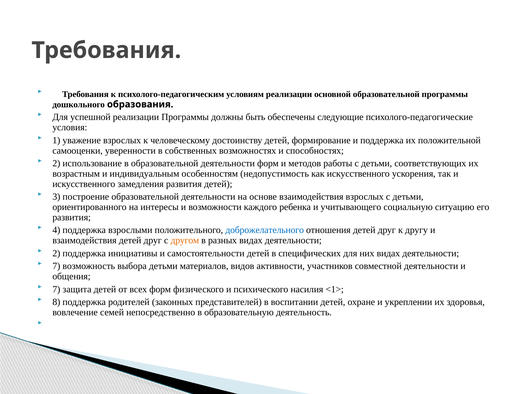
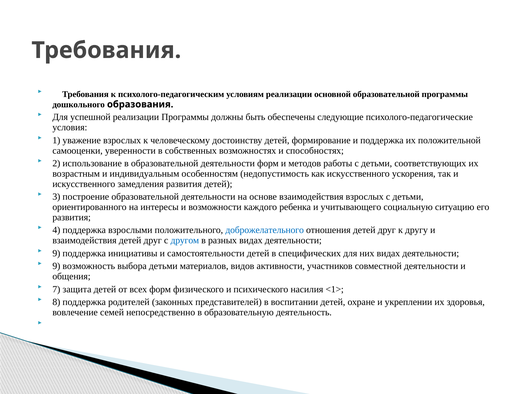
другом colour: orange -> blue (185, 240)
2: 2 -> 9 (56, 253)
7: 7 -> 9 (56, 266)
